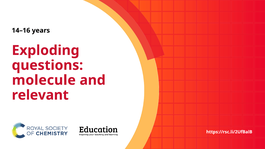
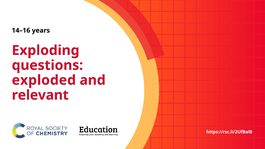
molecule: molecule -> exploded (44, 80)
